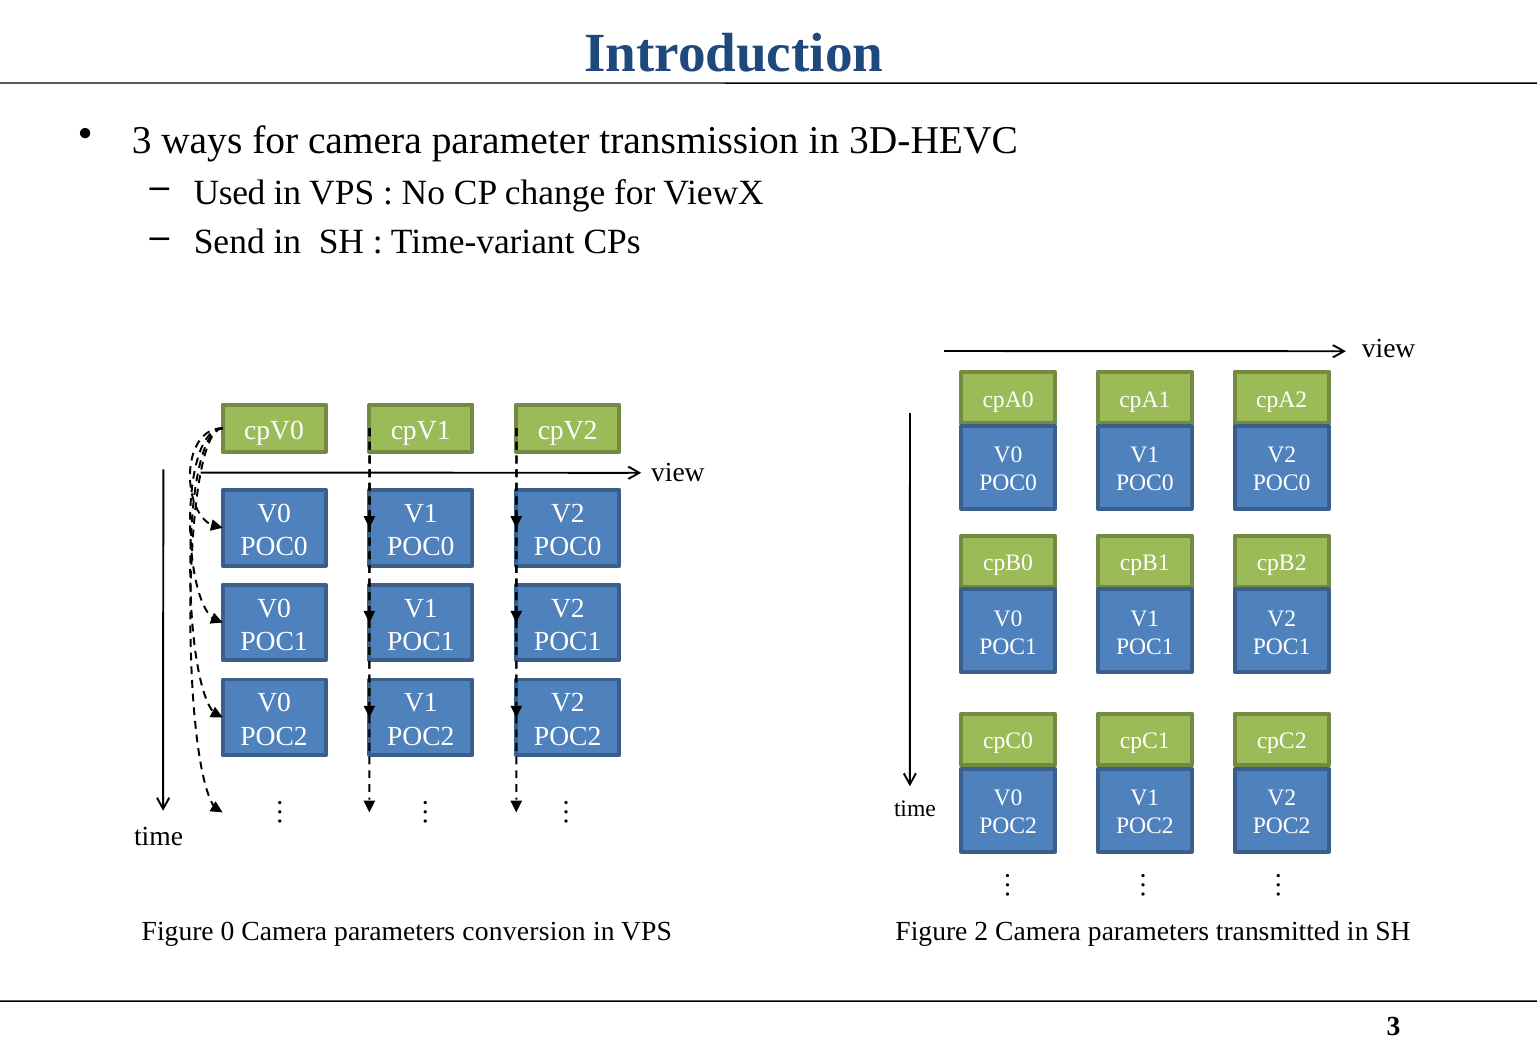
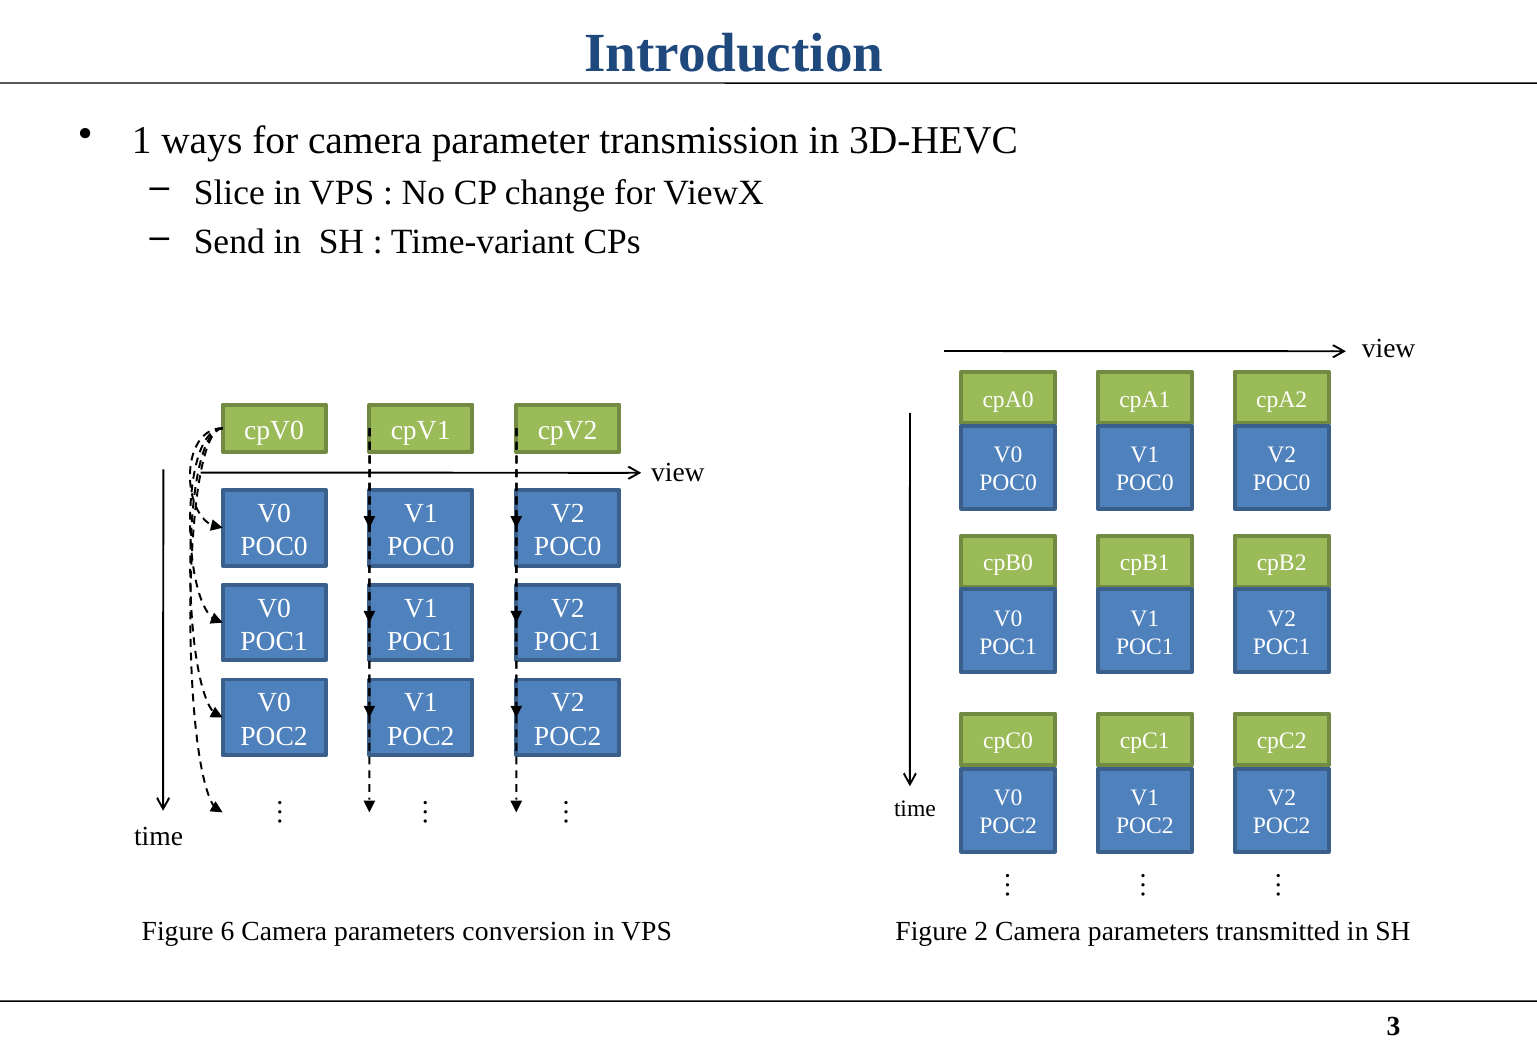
3: 3 -> 1 (142, 141)
Used: Used -> Slice (229, 193)
0: 0 -> 6 (227, 931)
